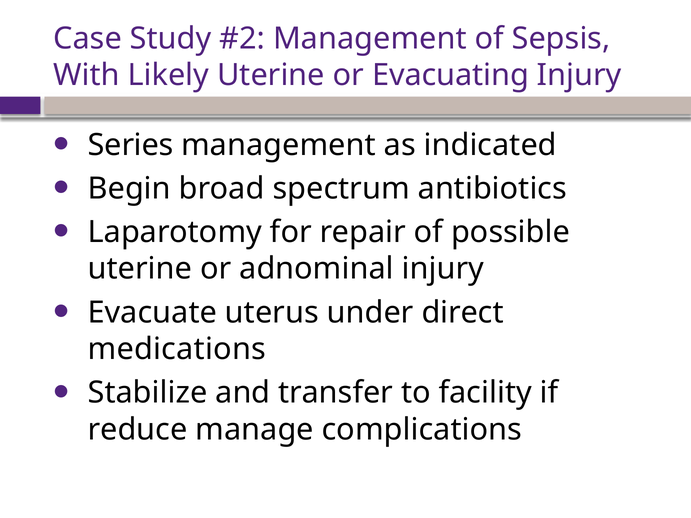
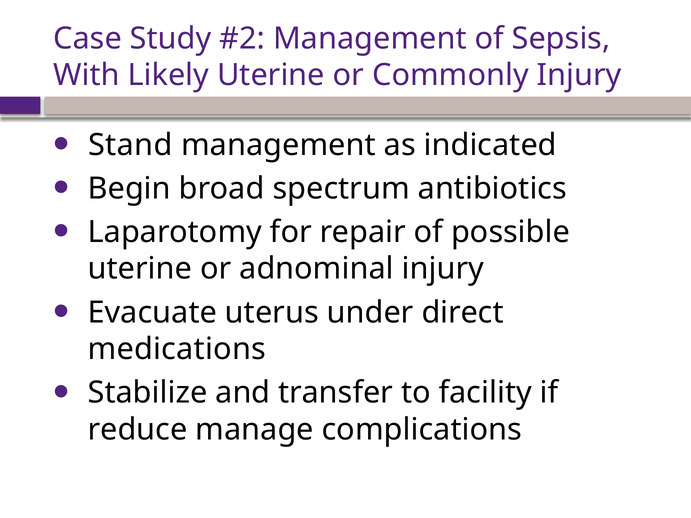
Evacuating: Evacuating -> Commonly (450, 75)
Series: Series -> Stand (130, 145)
